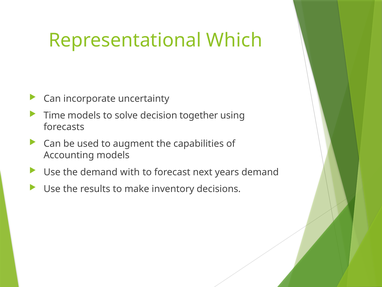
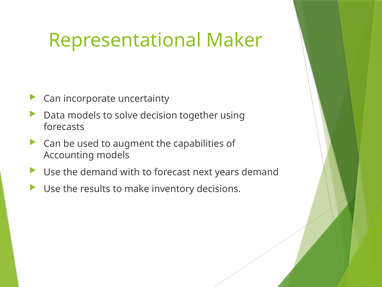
Which: Which -> Maker (234, 40)
Time: Time -> Data (54, 115)
